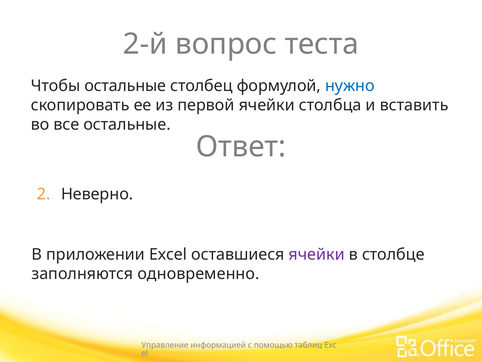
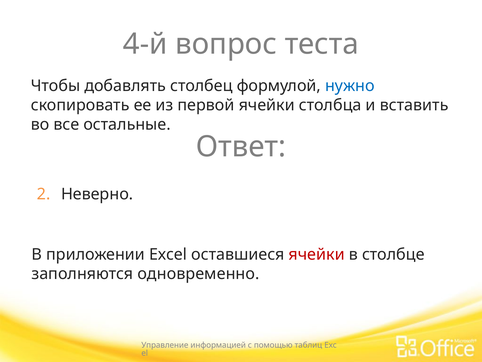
2-й: 2-й -> 4-й (145, 44)
Чтобы остальные: остальные -> добавлять (125, 86)
ячейки colour: purple -> red (317, 254)
